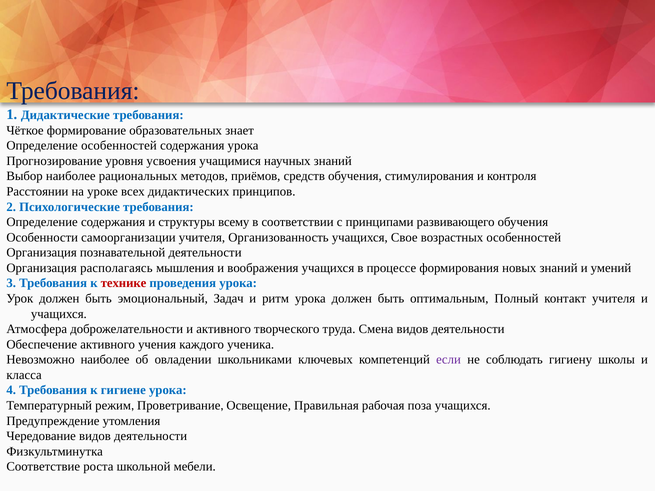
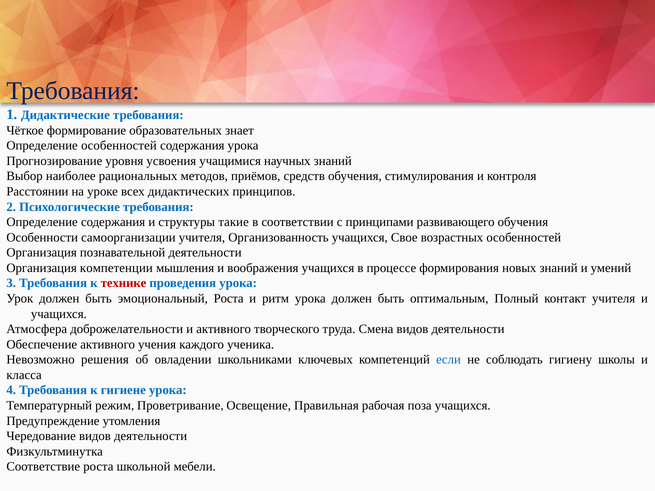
всему: всему -> такие (234, 222)
располагаясь: располагаясь -> компетенции (116, 268)
эмоциональный Задач: Задач -> Роста (229, 299)
Невозможно наиболее: наиболее -> решения (105, 360)
если colour: purple -> blue (449, 360)
